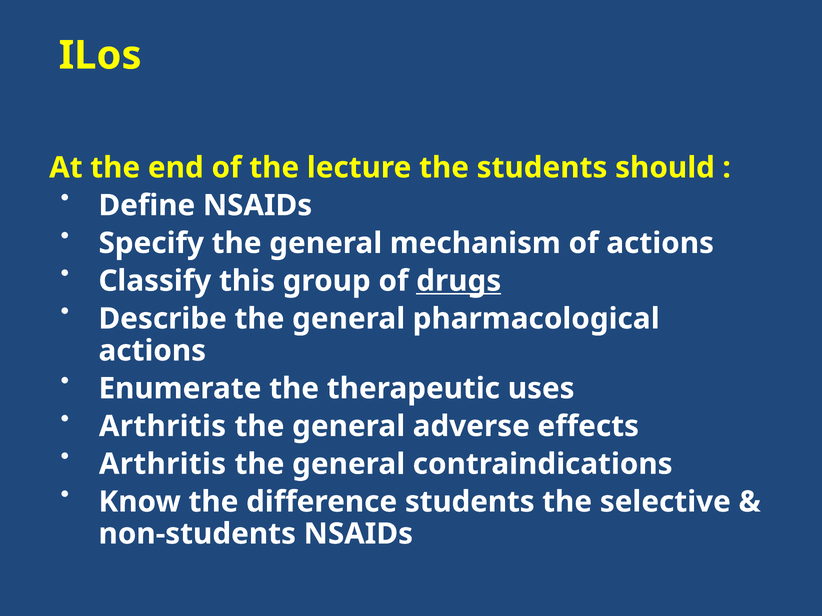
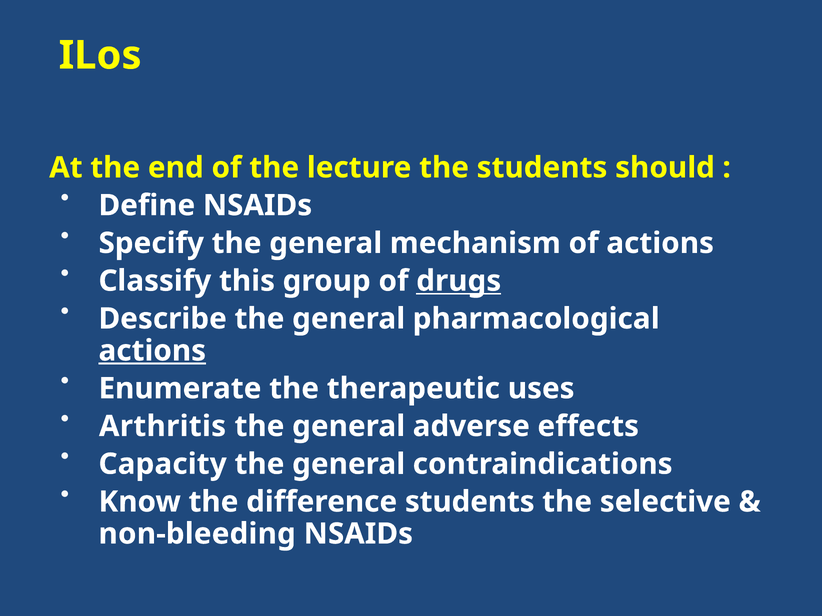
actions underline: none -> present (152, 351)
Arthritis: Arthritis -> Capacity (163, 464)
non-students: non-students -> non-bleeding (197, 534)
